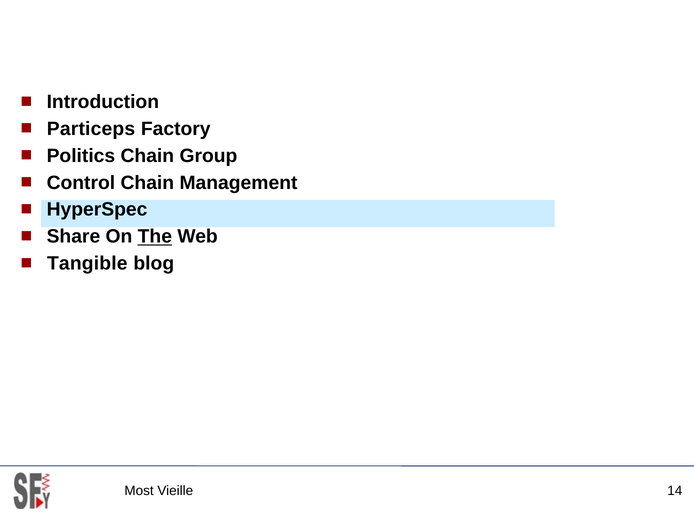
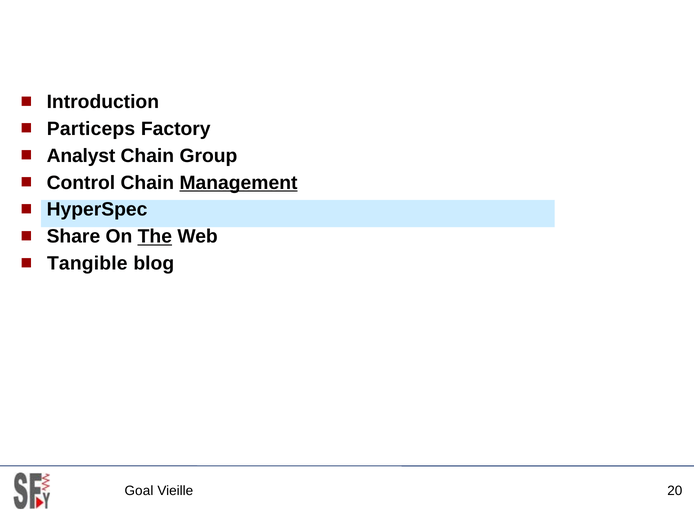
Politics: Politics -> Analyst (81, 156)
Management underline: none -> present (238, 183)
Most: Most -> Goal (139, 491)
14: 14 -> 20 (675, 491)
